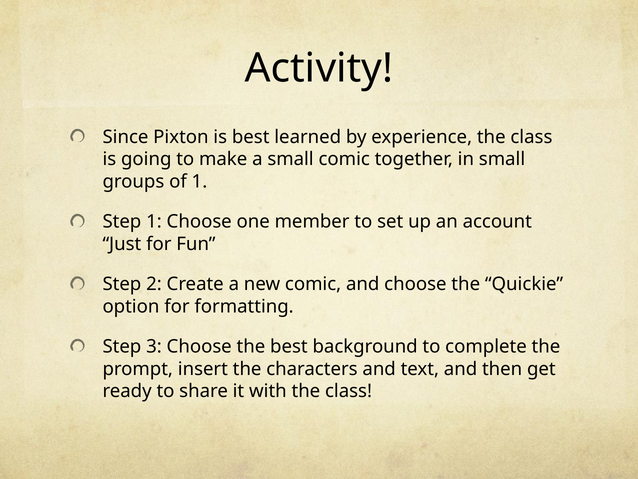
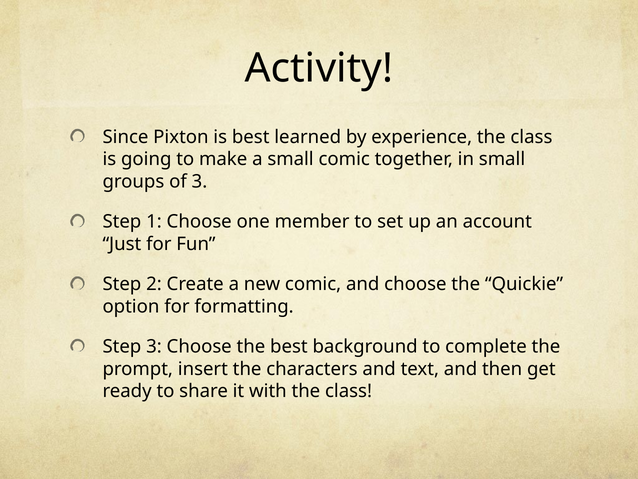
of 1: 1 -> 3 (199, 181)
